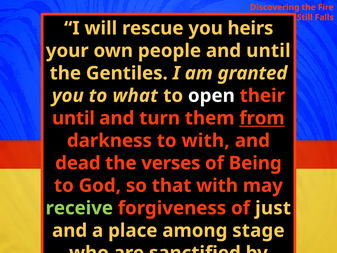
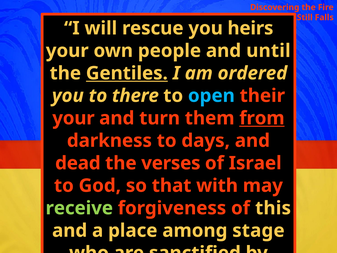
Gentiles underline: none -> present (127, 73)
granted: granted -> ordered (252, 73)
what: what -> there (135, 96)
open colour: white -> light blue (211, 96)
until: until -> your (73, 118)
to with: with -> days (206, 141)
Being: Being -> Israel (255, 163)
just: just -> this (273, 208)
